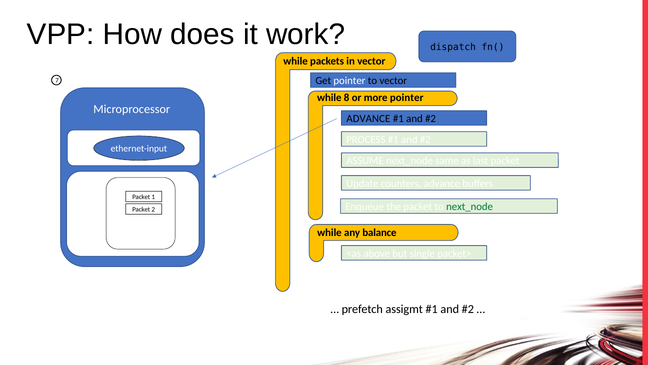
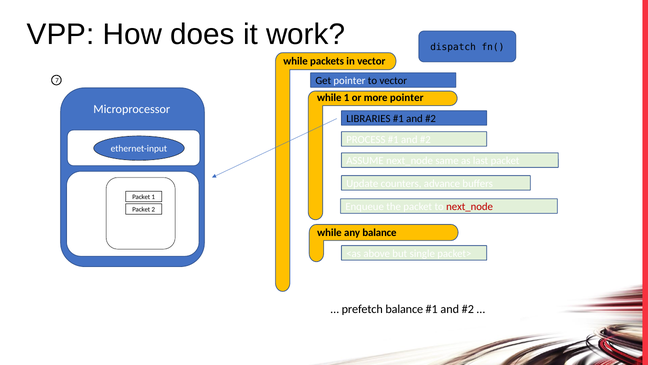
while 8: 8 -> 1 (347, 97)
ADVANCE: ADVANCE -> LIBRARIES (368, 119)
next_node colour: green -> red (470, 207)
prefetch assigmt: assigmt -> balance (404, 309)
